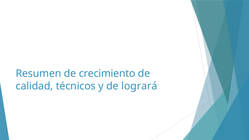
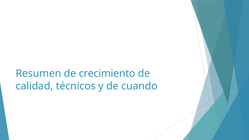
logrará: logrará -> cuando (139, 86)
